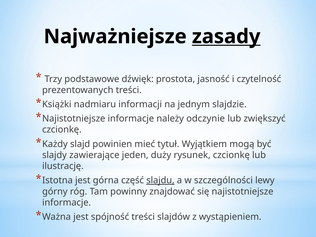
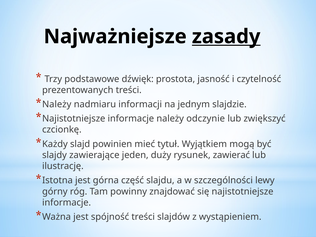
Książki: Książki -> Należy (57, 104)
rysunek czcionkę: czcionkę -> zawierać (231, 155)
slajdu underline: present -> none (160, 180)
